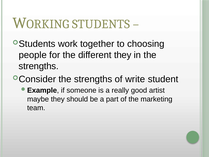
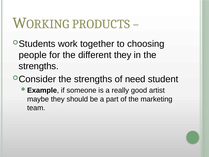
STUDENTS: STUDENTS -> PRODUCTS (101, 24)
write: write -> need (135, 79)
